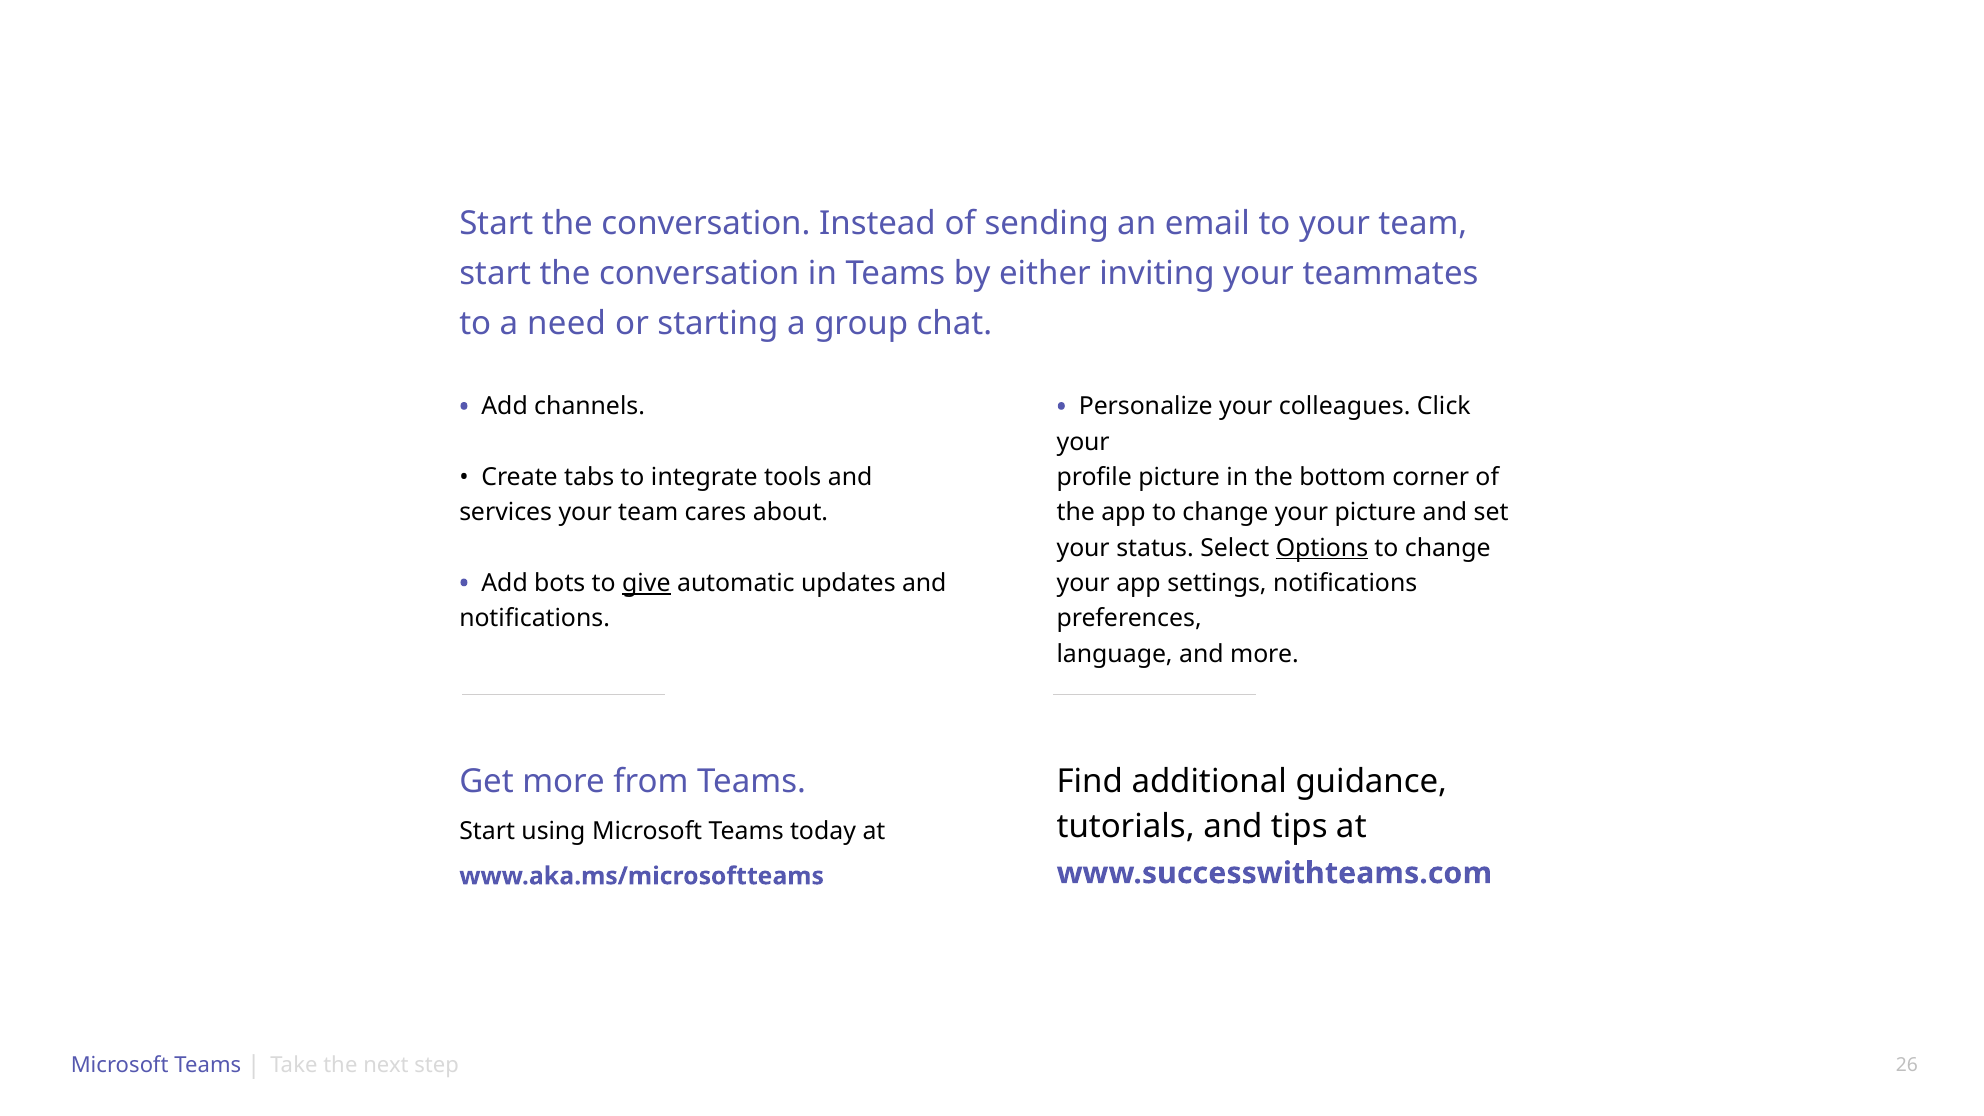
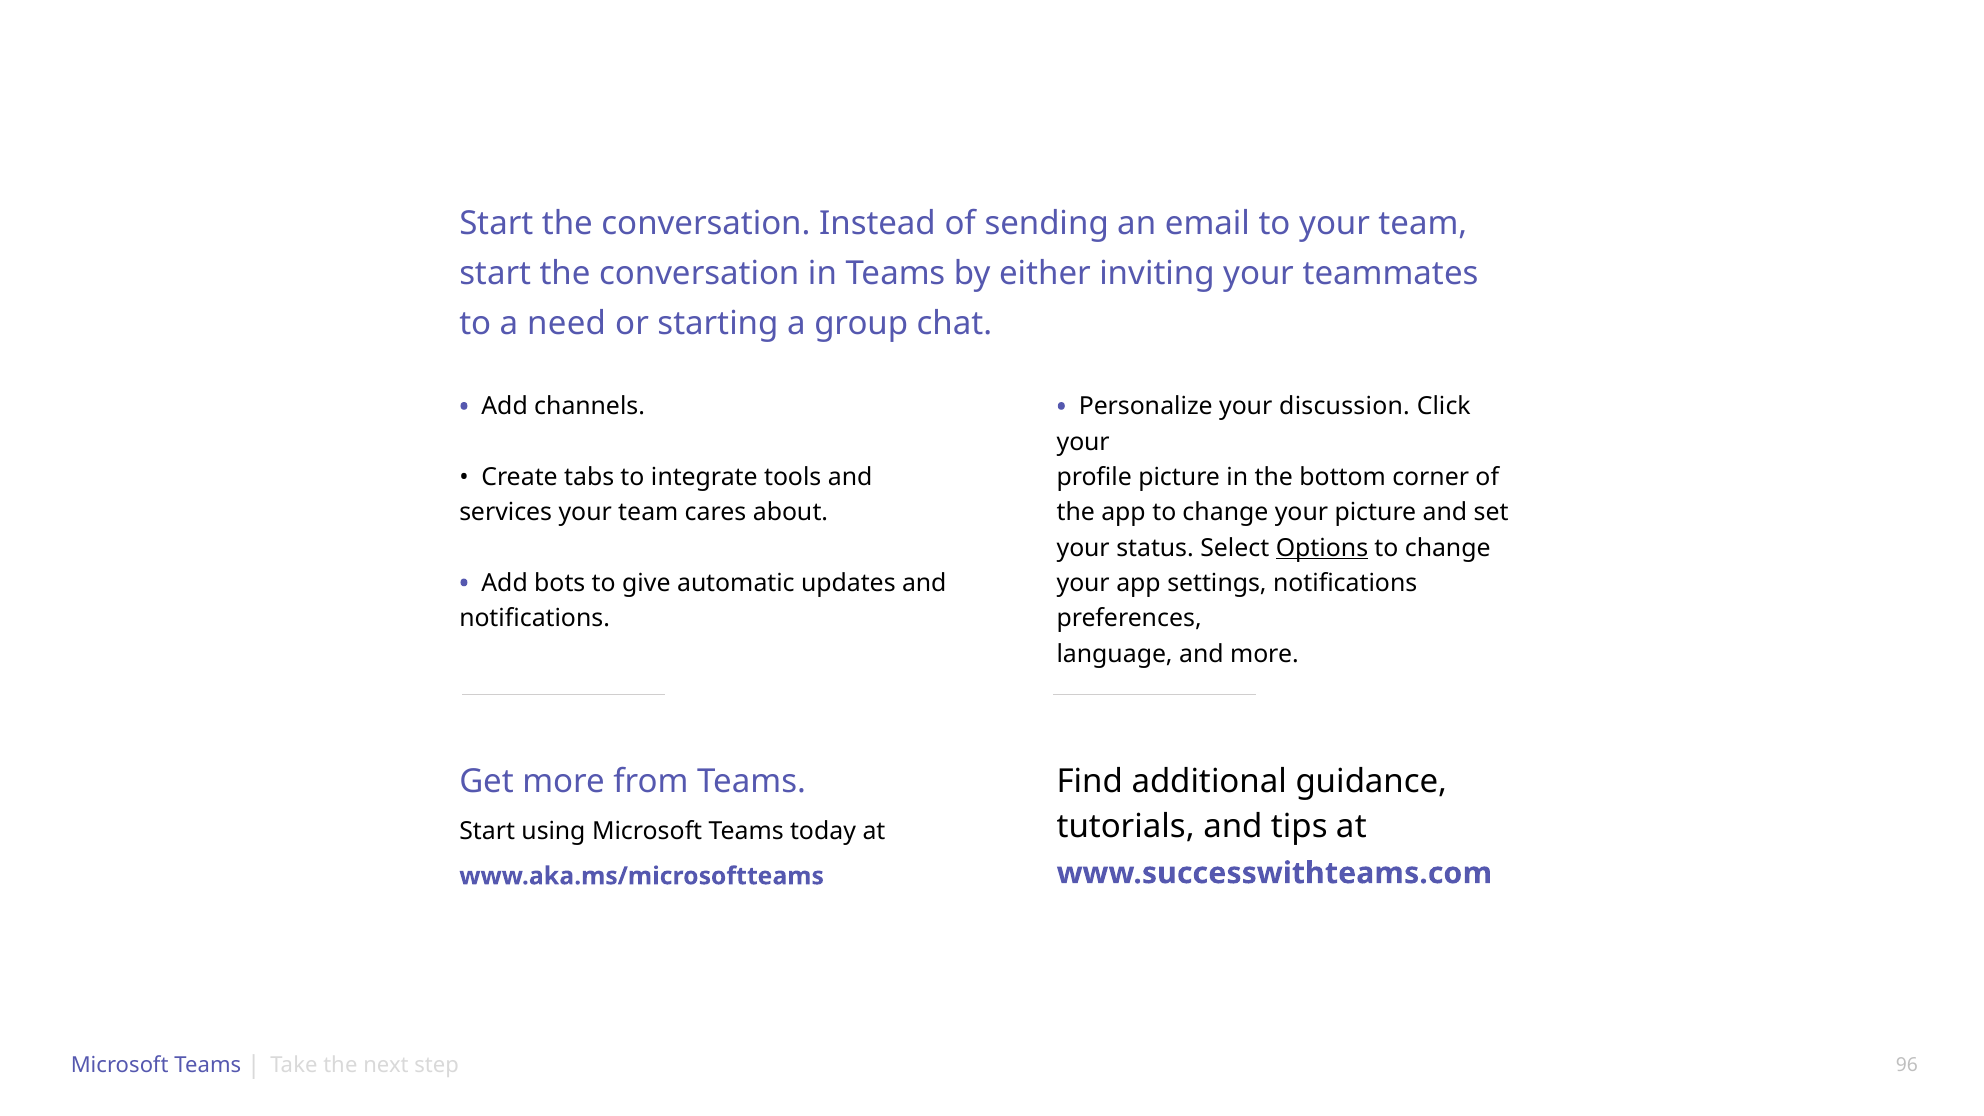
colleagues: colleagues -> discussion (1345, 407)
give underline: present -> none (646, 583)
26: 26 -> 96 (1907, 1065)
